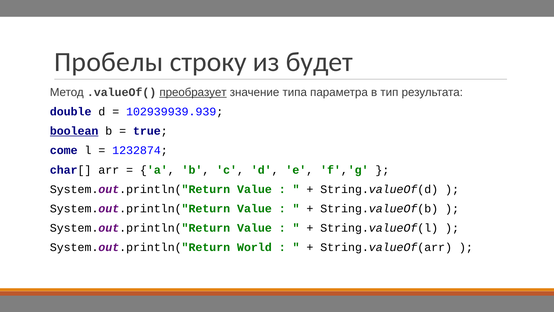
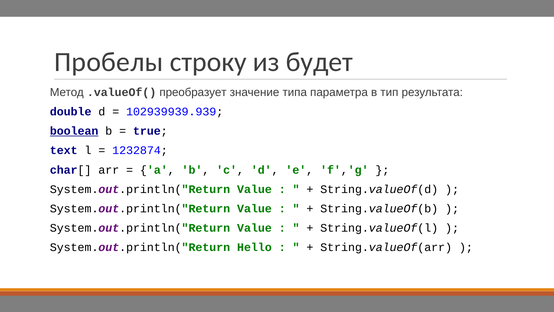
преобразует underline: present -> none (193, 92)
come: come -> text (64, 150)
World: World -> Hello (254, 247)
